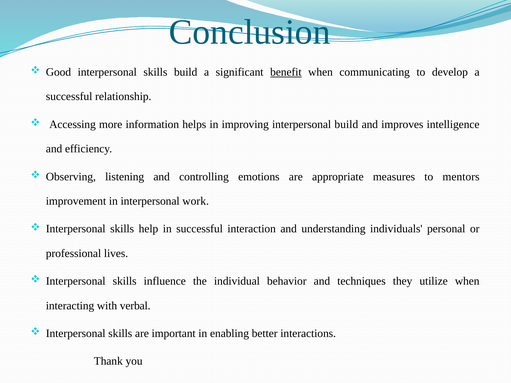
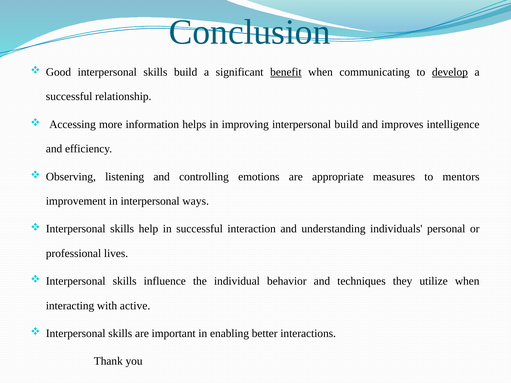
develop underline: none -> present (450, 72)
work: work -> ways (196, 201)
verbal: verbal -> active (135, 306)
